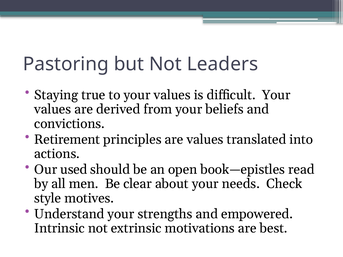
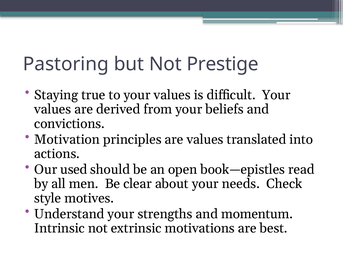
Leaders: Leaders -> Prestige (223, 64)
Retirement: Retirement -> Motivation (67, 140)
empowered: empowered -> momentum (257, 214)
